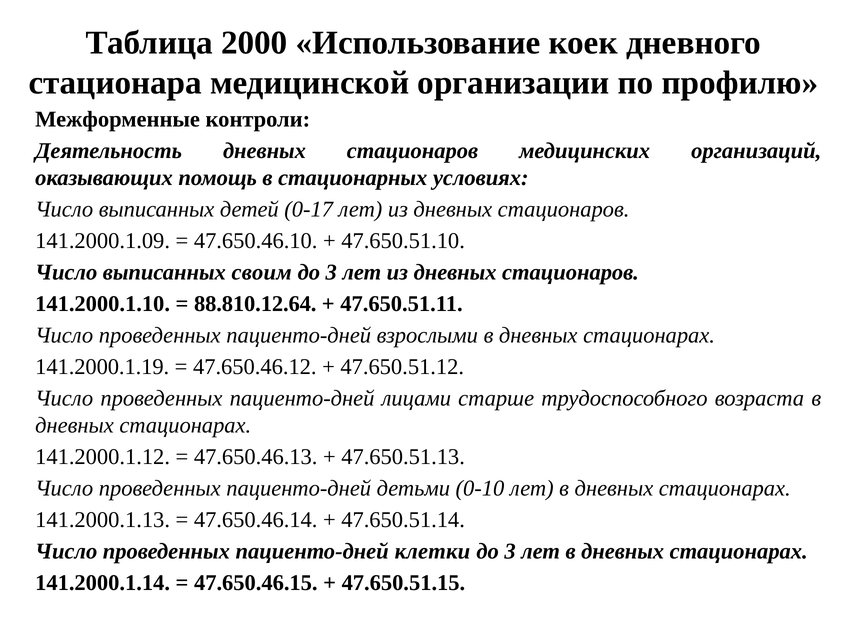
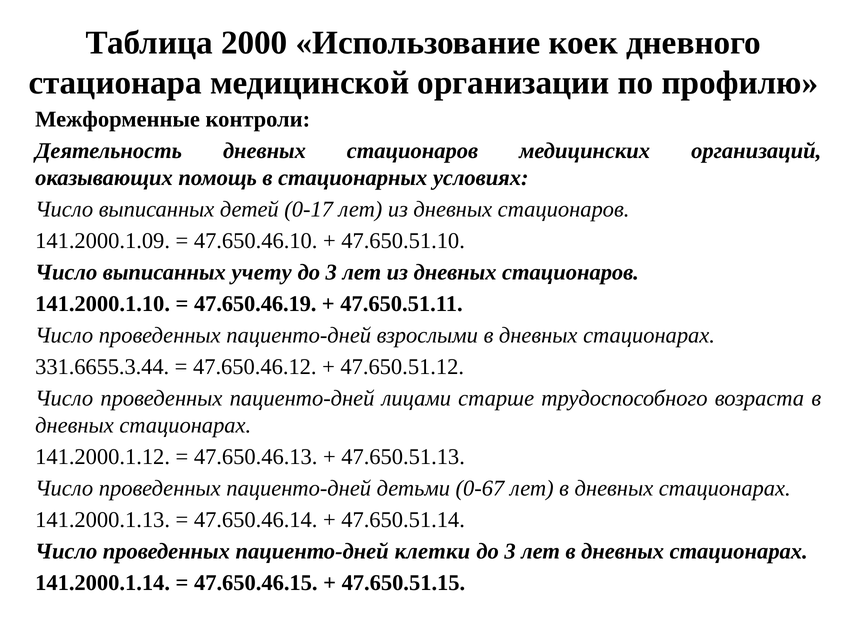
своим: своим -> учету (262, 273)
88.810.12.64: 88.810.12.64 -> 47.650.46.19 (255, 304)
141.2000.1.19: 141.2000.1.19 -> 331.6655.3.44 (102, 367)
0-10: 0-10 -> 0-67 (480, 489)
